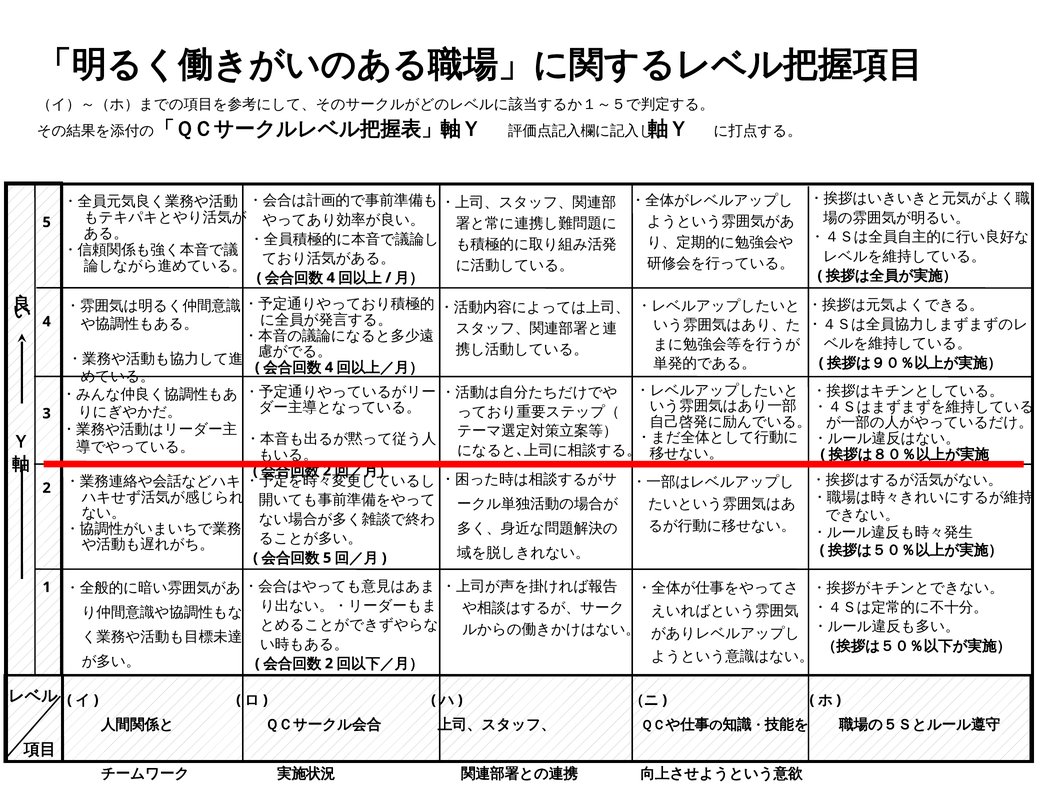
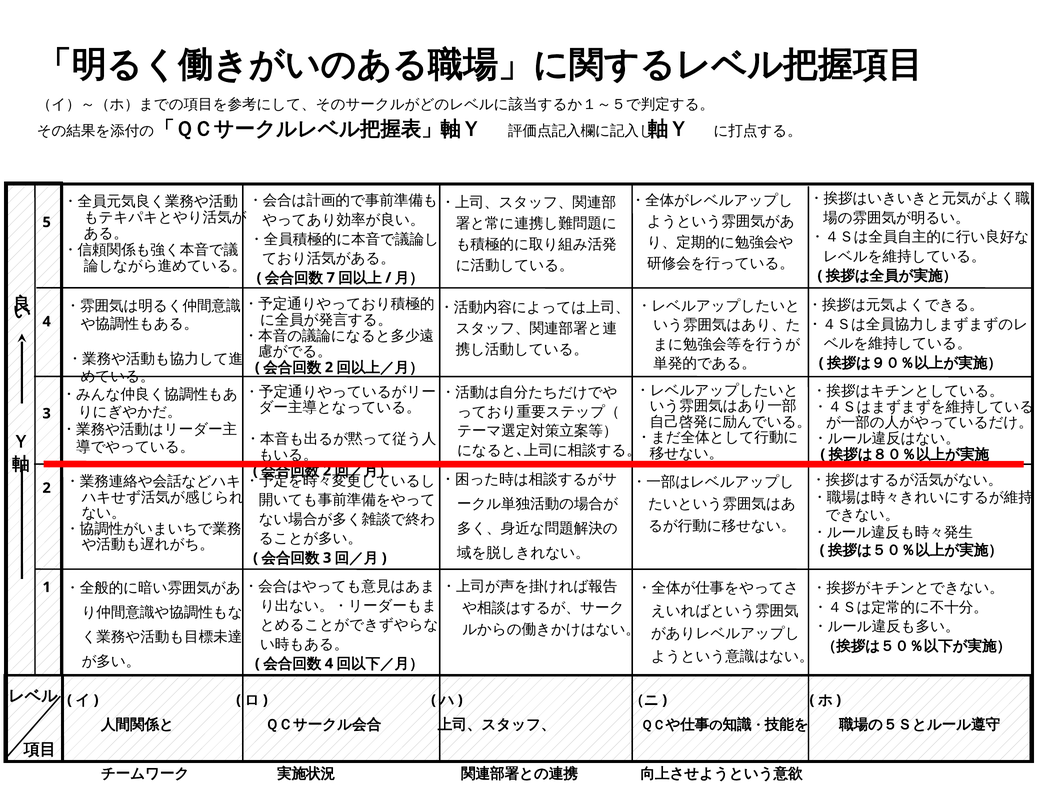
4: 4 -> 7 (331, 278)
4: 4 -> 2 (329, 367)
5: 5 -> 3 (327, 558)
2: 2 -> 4 (329, 663)
